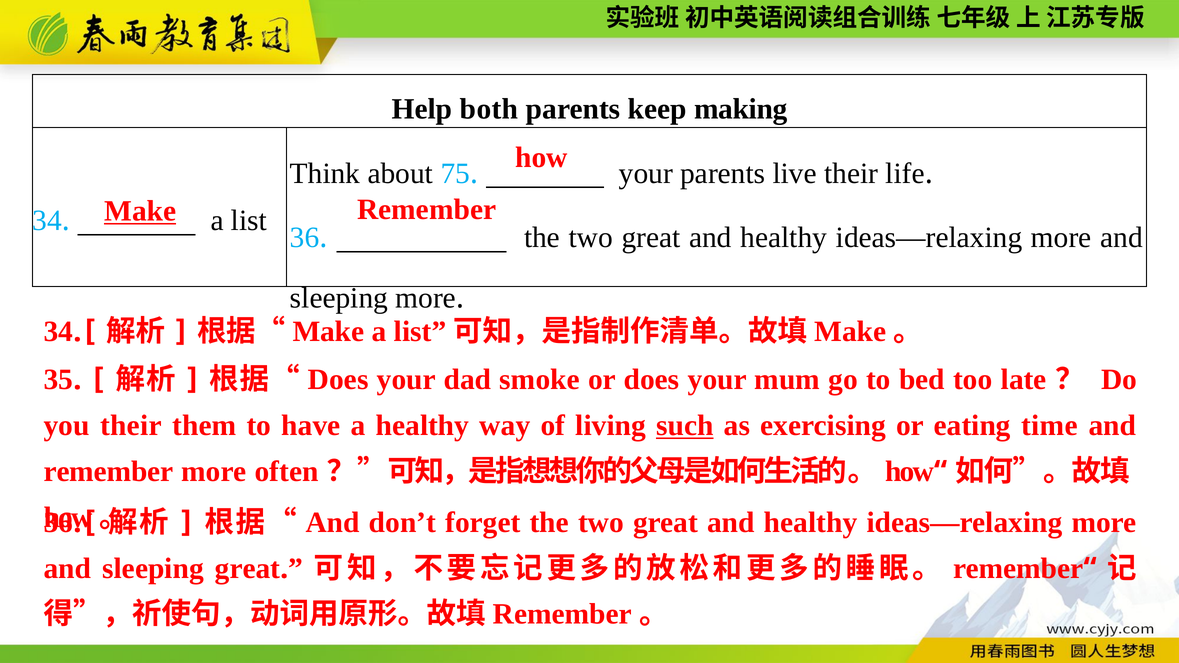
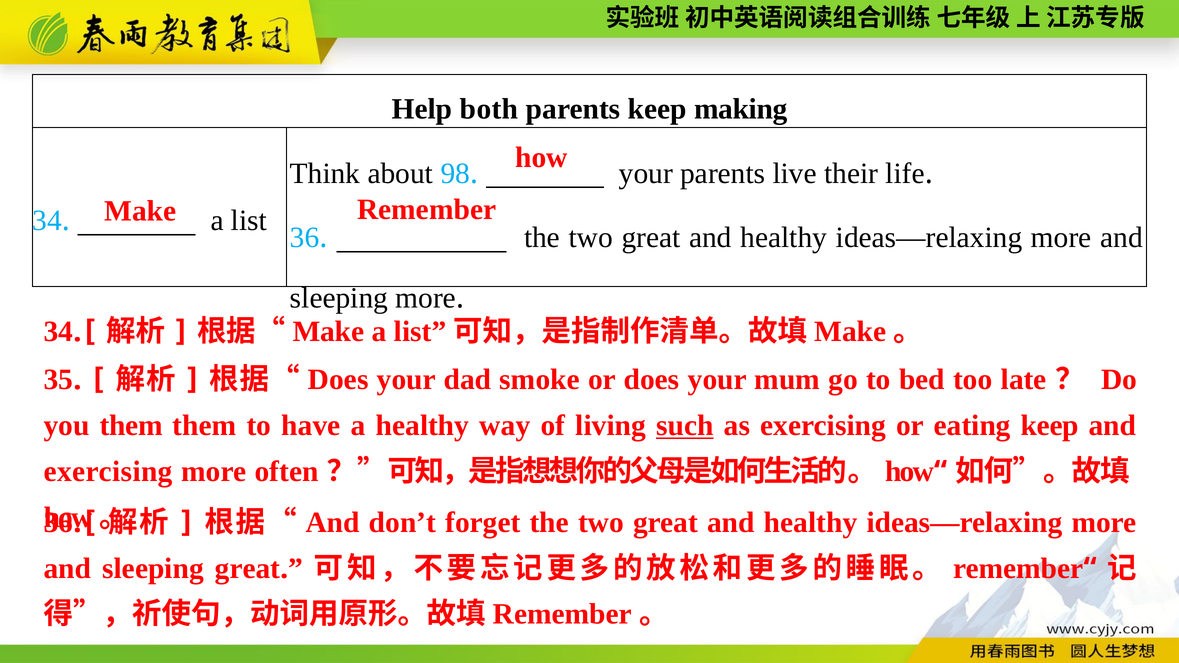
75: 75 -> 98 (455, 173)
Make underline: present -> none (140, 211)
you their: their -> them (131, 426)
eating time: time -> keep (1050, 426)
remember: remember -> exercising (108, 472)
